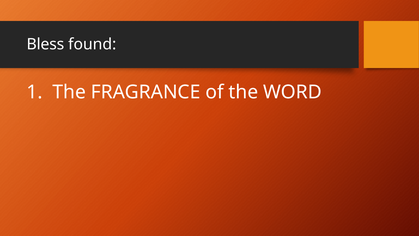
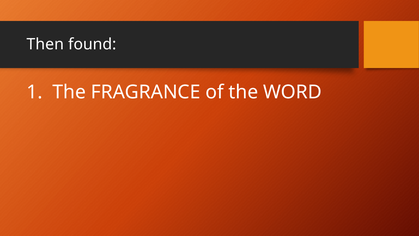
Bless: Bless -> Then (45, 44)
